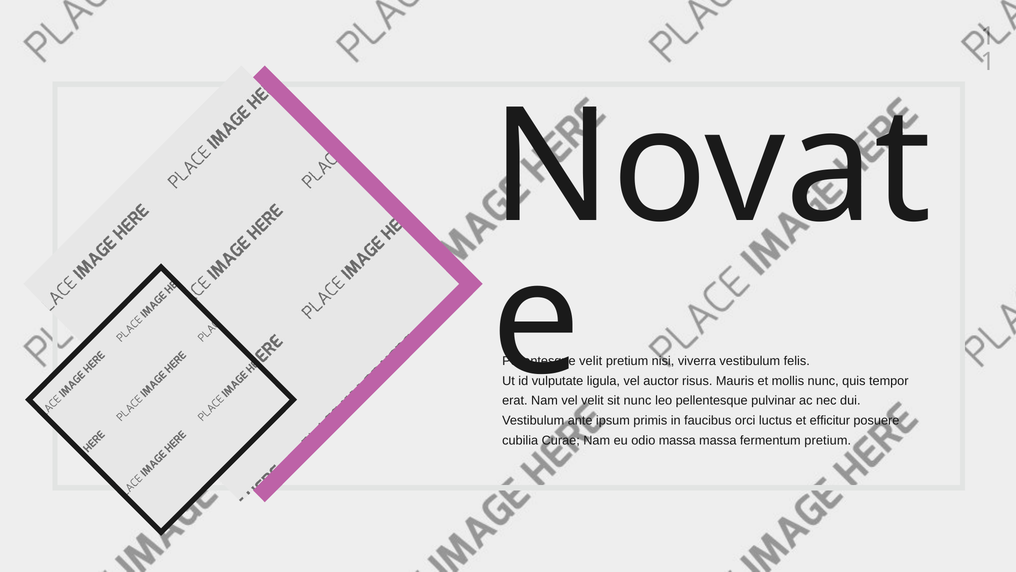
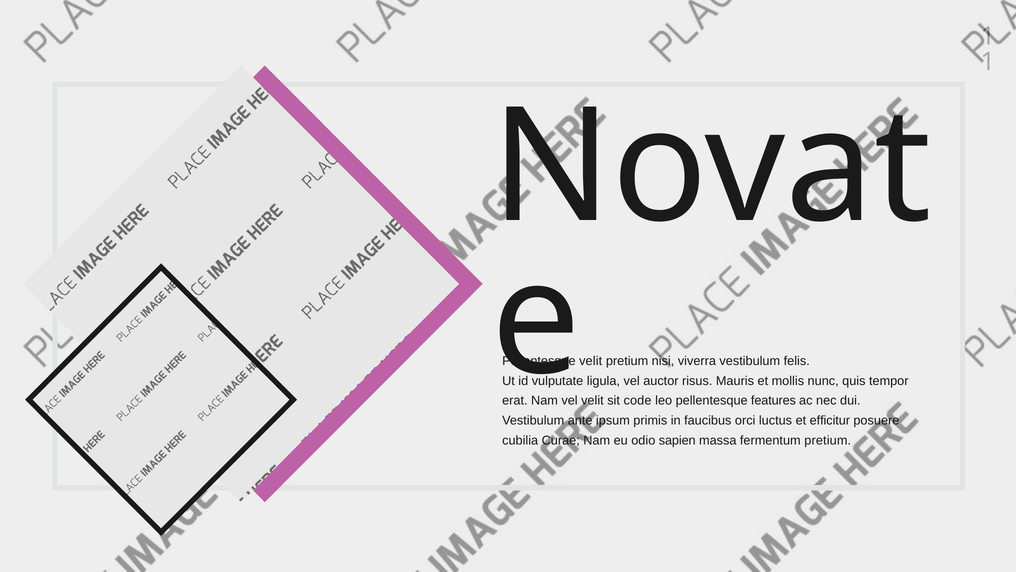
sit nunc: nunc -> code (638, 400)
pulvinar: pulvinar -> features (773, 400)
odio massa: massa -> sapien (677, 440)
